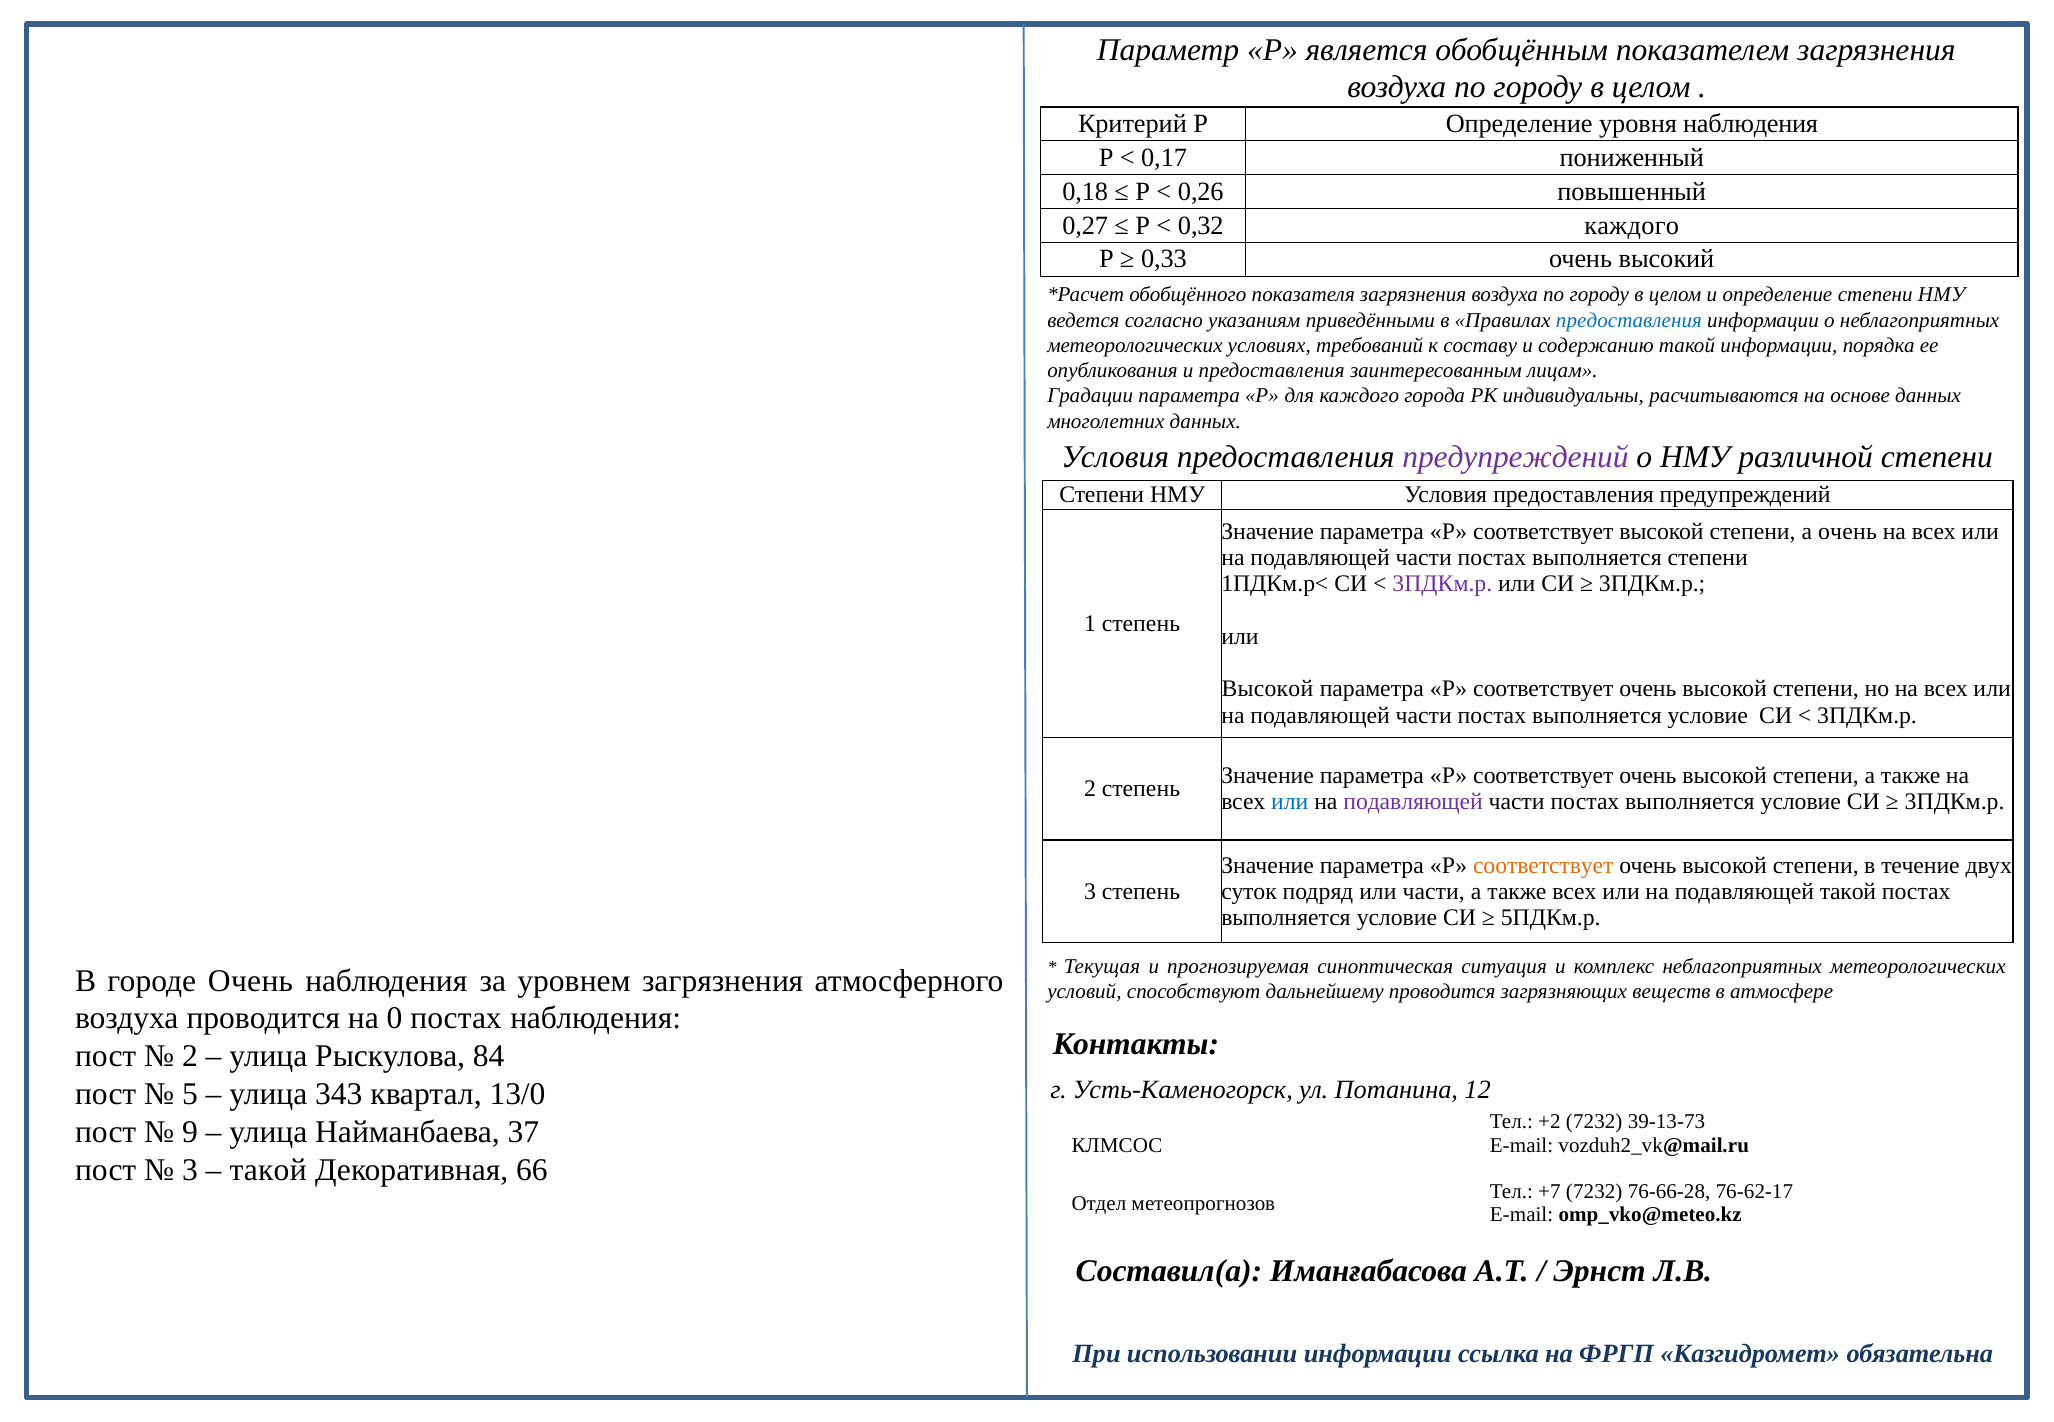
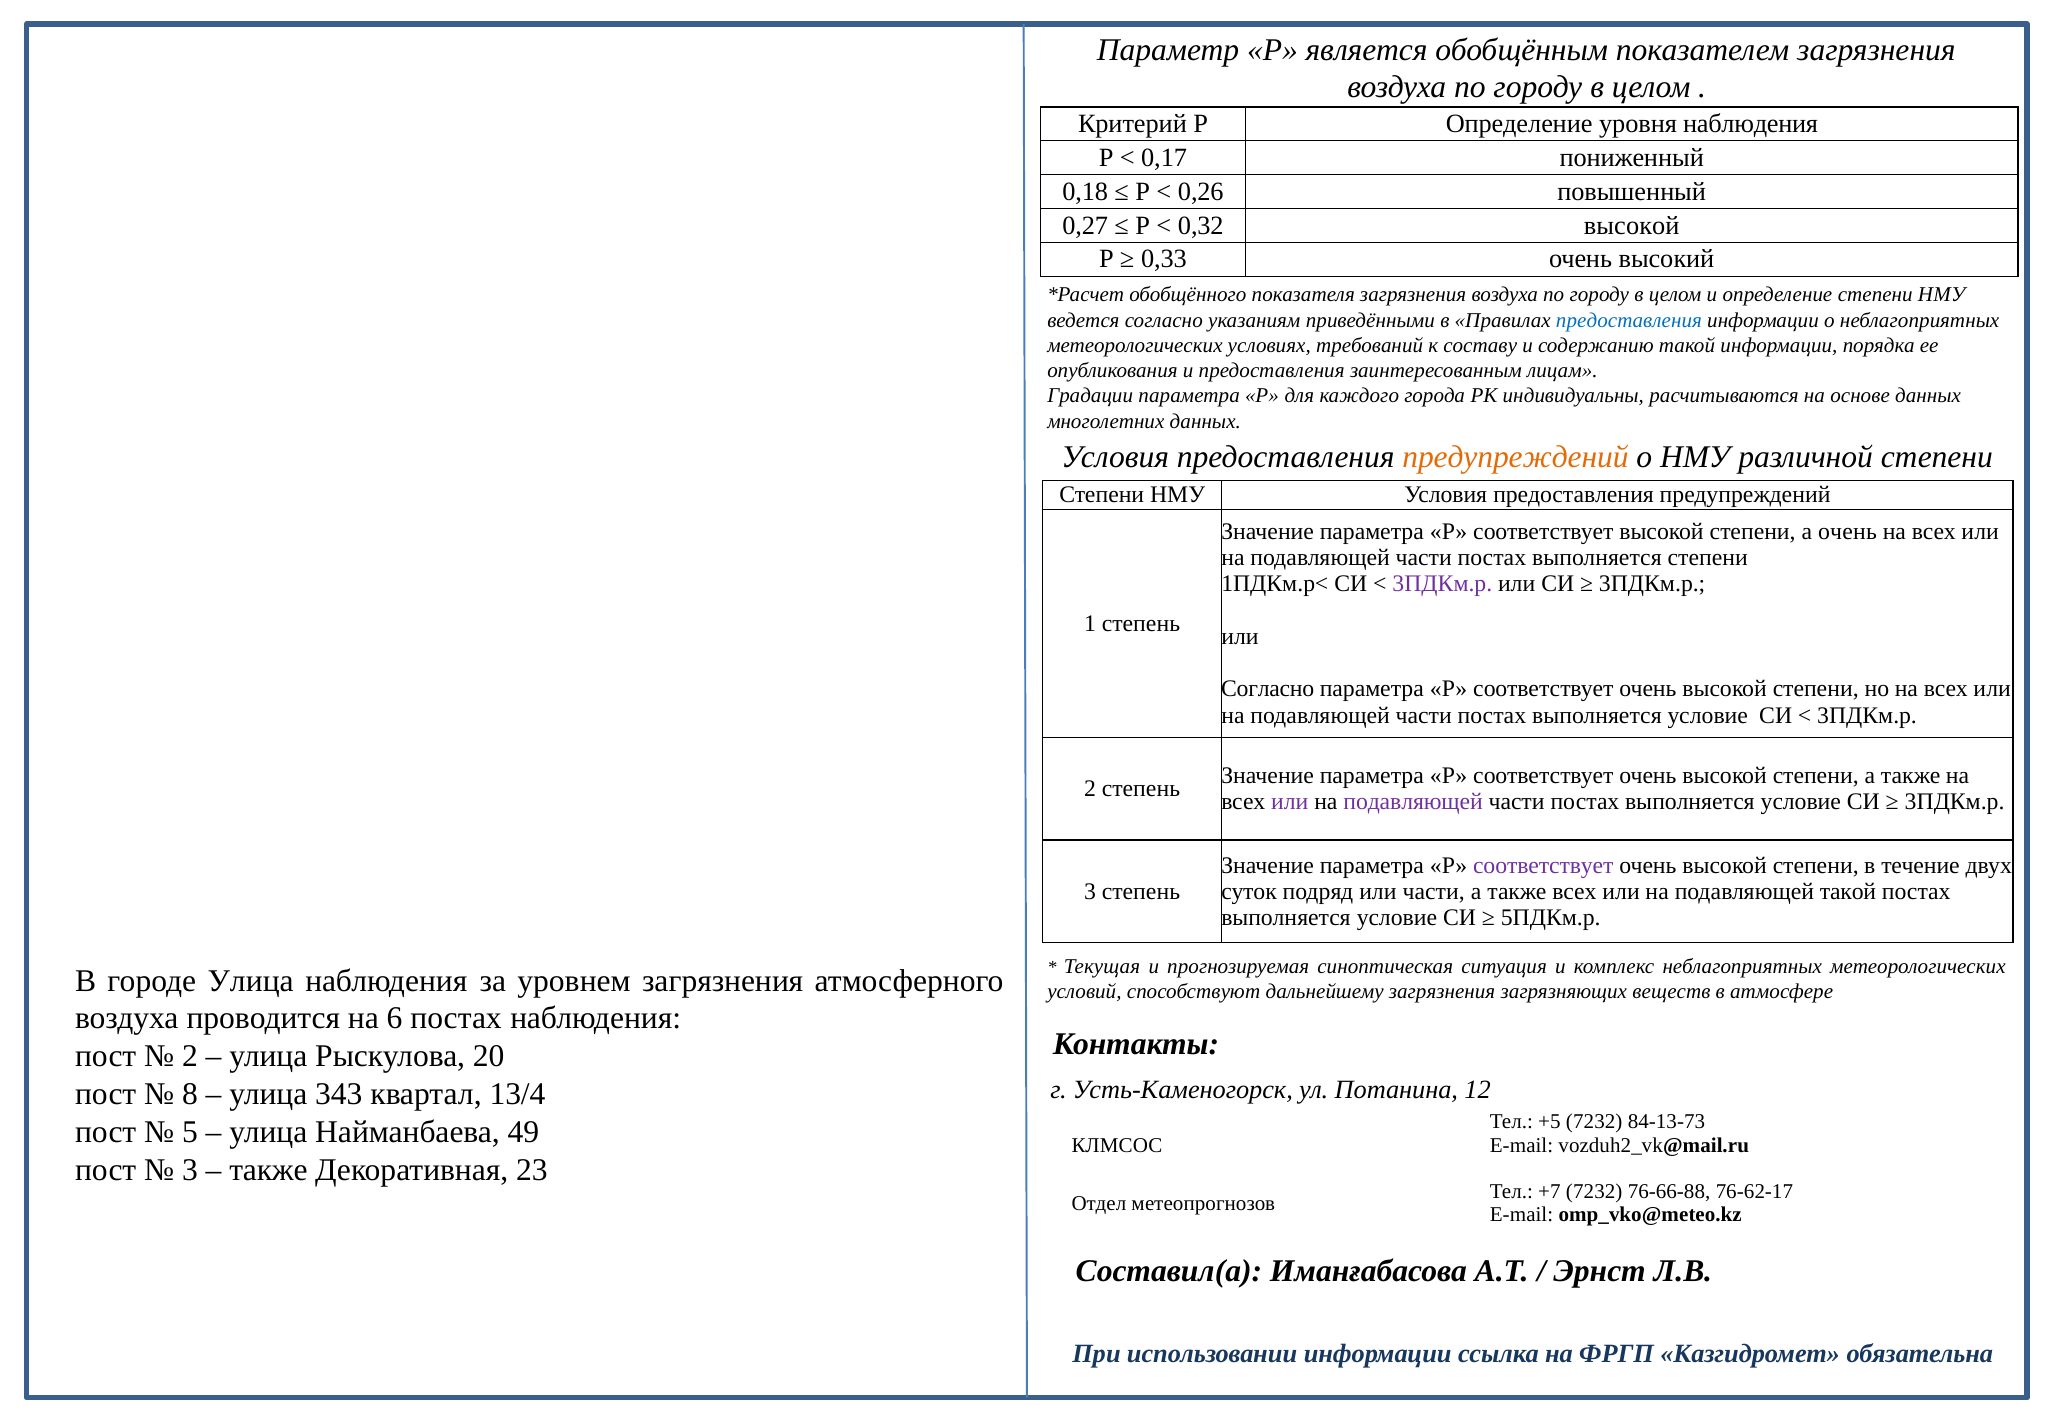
0,32 каждого: каждого -> высокой (1632, 225)
предупреждений colour: purple -> orange (1515, 457)
Высокой: Высокой -> Согласно (1268, 689)
или colour: blue -> purple (1290, 802)
соответствует colour: orange -> purple (1543, 865)
городе Очень: Очень -> Улица (251, 981)
дальнейшему проводится: проводится -> загрязнения (1442, 992)
0: 0 -> 6 (395, 1019)
84: 84 -> 20 (489, 1056)
5: 5 -> 8 (190, 1094)
13/0: 13/0 -> 13/4 (517, 1094)
+2: +2 -> +5 (1549, 1122)
39-13-73: 39-13-73 -> 84-13-73 (1666, 1122)
9: 9 -> 5 (190, 1132)
37: 37 -> 49 (523, 1132)
такой: такой -> также (268, 1170)
66: 66 -> 23 (532, 1170)
76-66-28: 76-66-28 -> 76-66-88 (1669, 1192)
